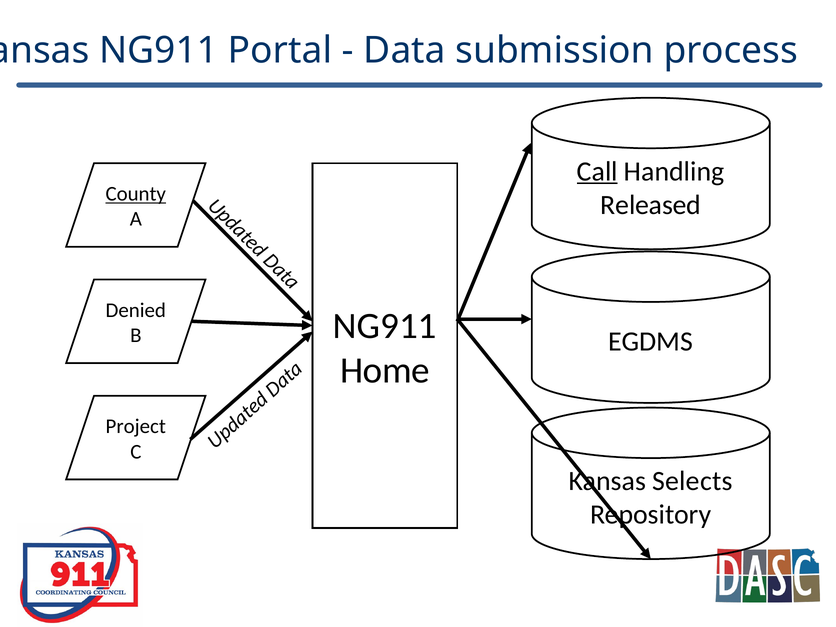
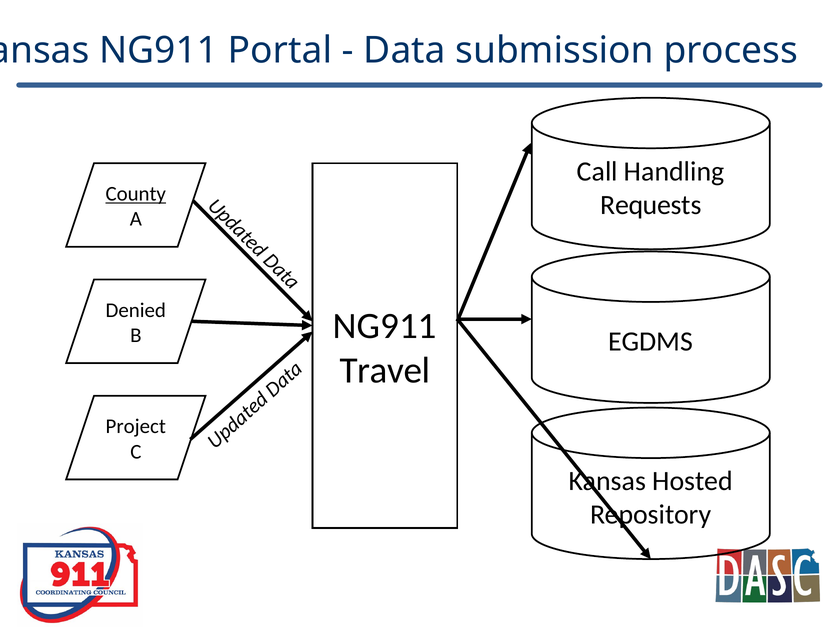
Call underline: present -> none (597, 171)
Released: Released -> Requests (651, 205)
Home: Home -> Travel (385, 371)
Selects: Selects -> Hosted (693, 481)
